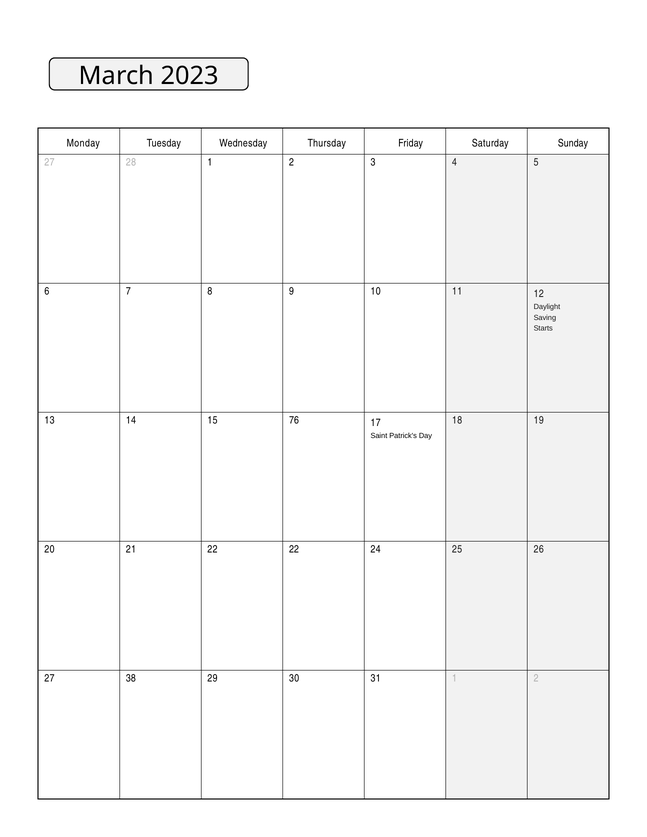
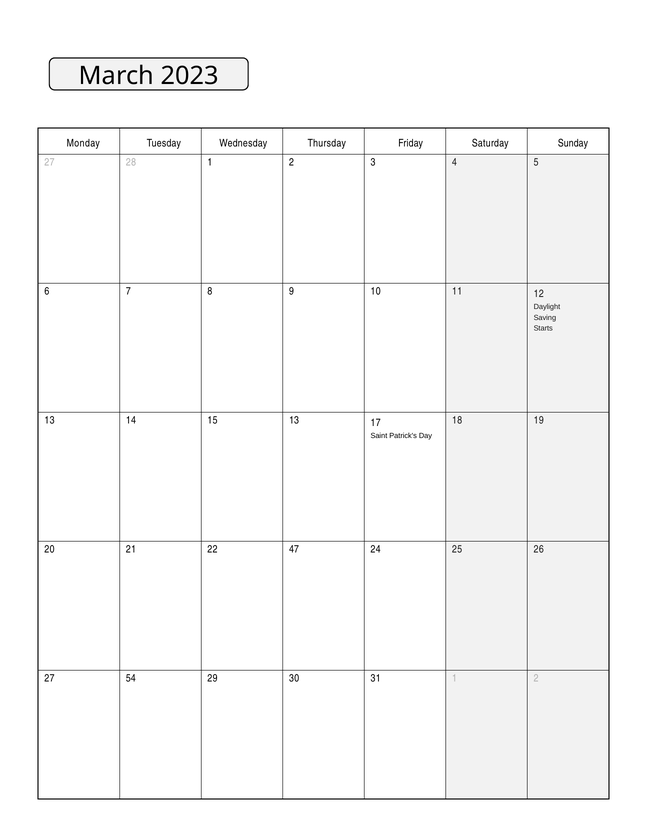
15 76: 76 -> 13 (294, 420)
22 22: 22 -> 47 (294, 549)
38: 38 -> 54 (131, 678)
